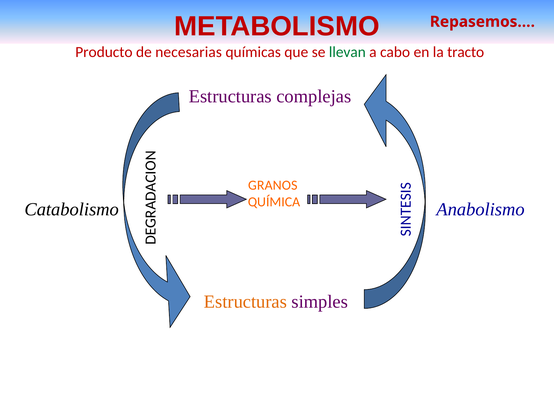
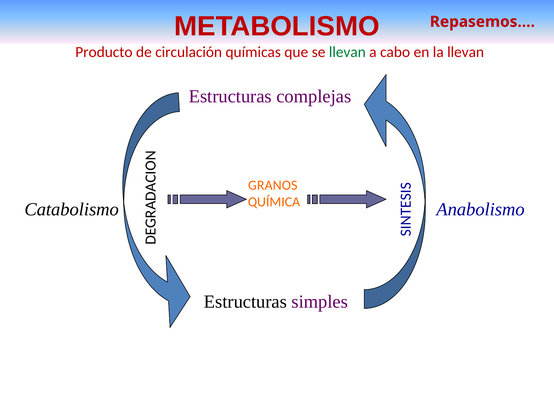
necesarias: necesarias -> circulación (189, 52)
la tracto: tracto -> llevan (466, 52)
Estructuras colour: orange -> black (245, 301)
